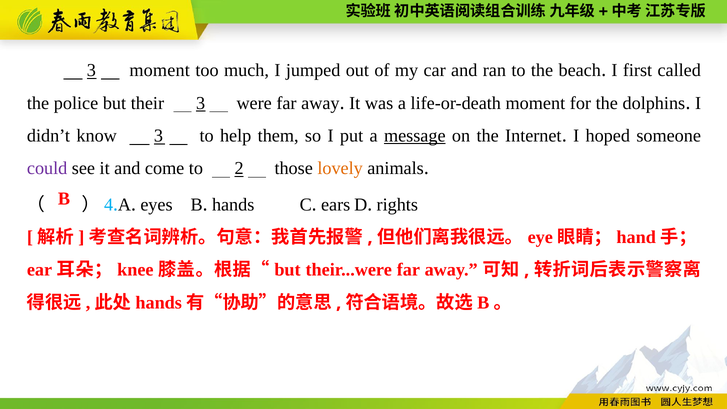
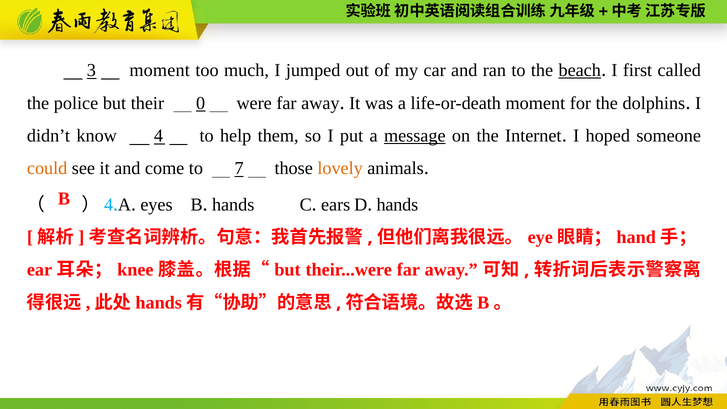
beach underline: none -> present (580, 70)
their 3: 3 -> 0 (201, 103)
know 3: 3 -> 4 (159, 136)
could colour: purple -> orange (47, 168)
2: 2 -> 7 (239, 168)
rights: rights -> hands (397, 205)
